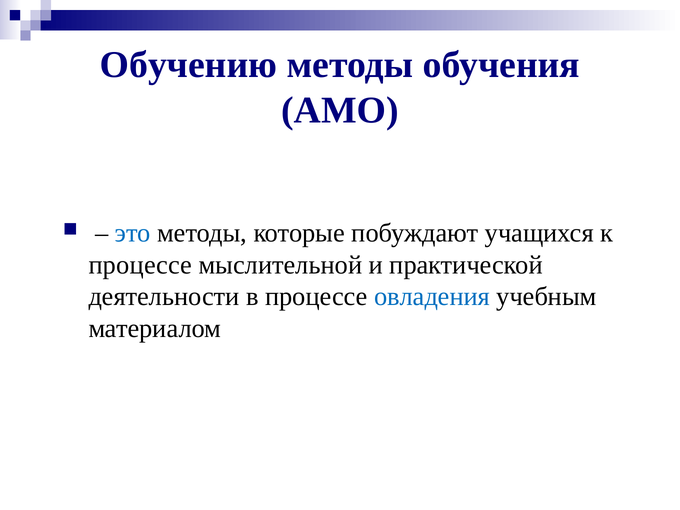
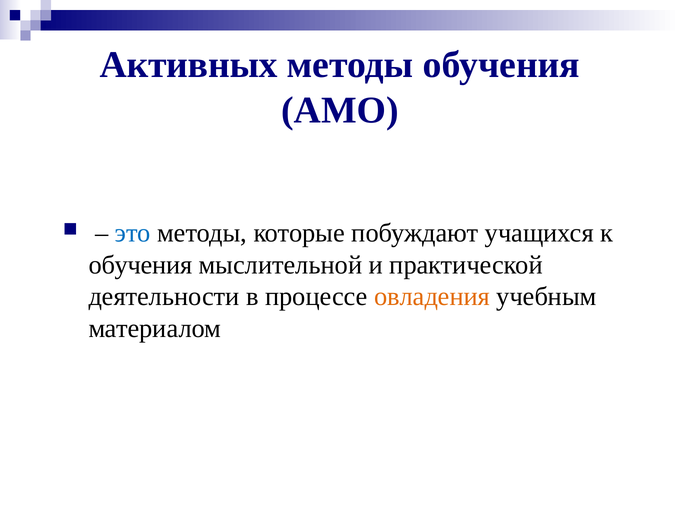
Обучению: Обучению -> Активных (189, 65)
процессе: процессе -> обучения (140, 265)
овладения colour: blue -> orange (432, 297)
